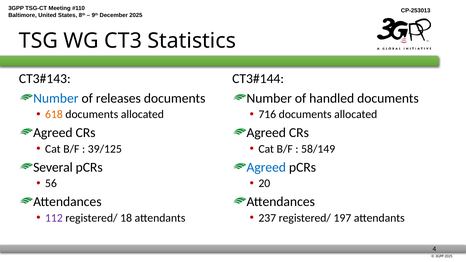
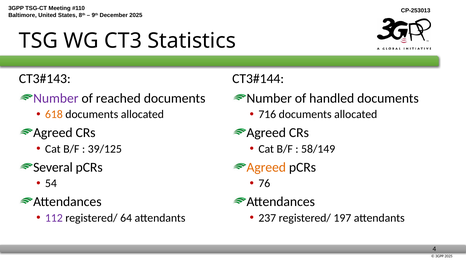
Number colour: blue -> purple (56, 98)
releases: releases -> reached (118, 98)
Agreed colour: blue -> orange (266, 167)
56: 56 -> 54 (51, 183)
20: 20 -> 76 (264, 183)
18: 18 -> 64 (126, 218)
